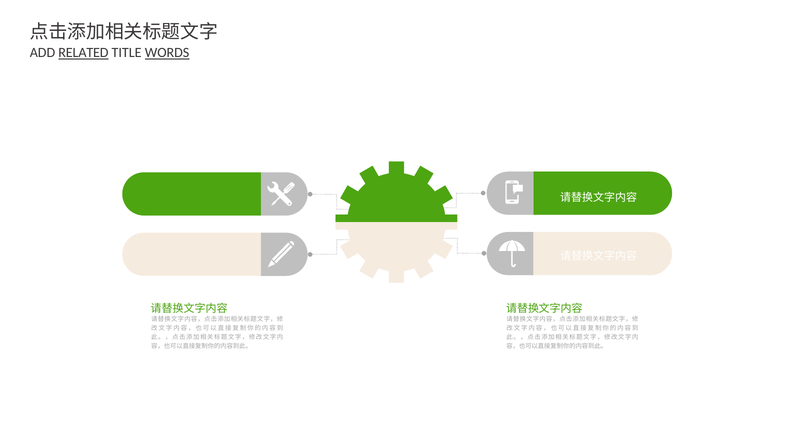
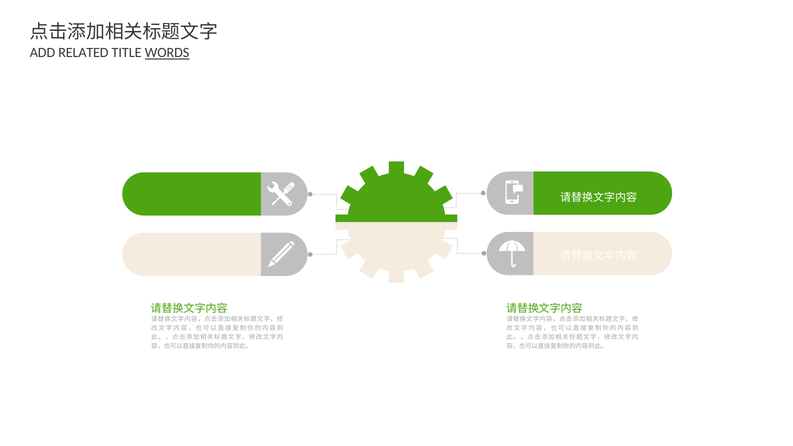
RELATED underline: present -> none (83, 53)
